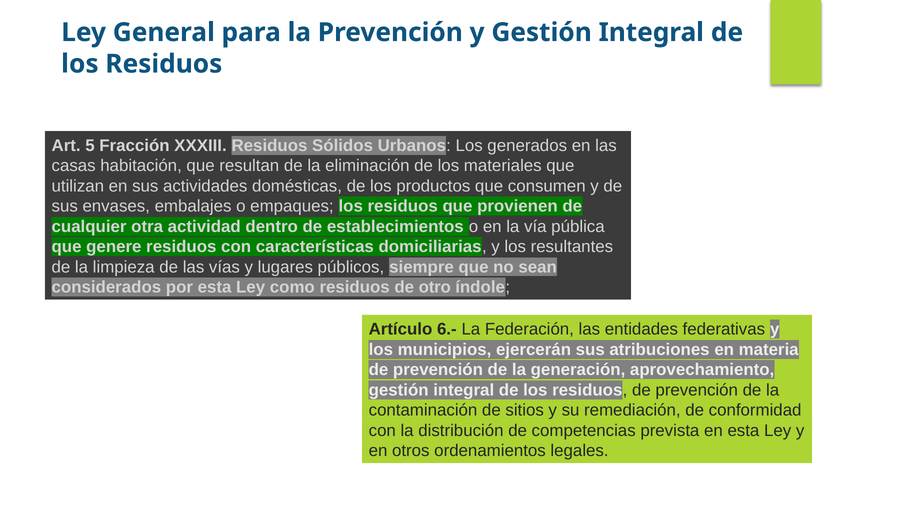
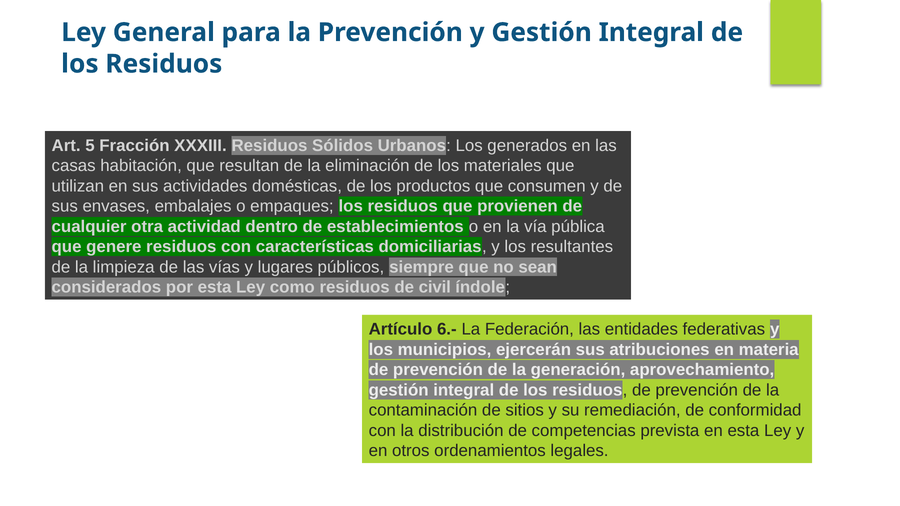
otro: otro -> civil (435, 287)
